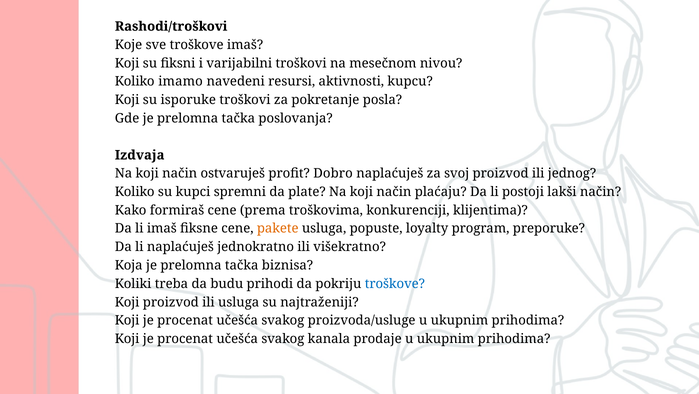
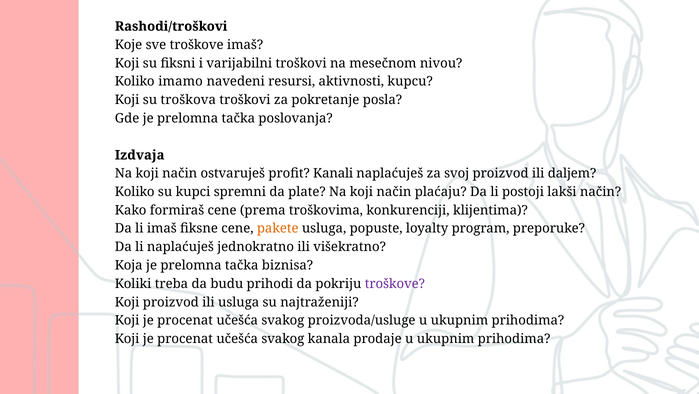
isporuke: isporuke -> troškova (188, 100)
Dobro: Dobro -> Kanali (333, 173)
jednog: jednog -> daljem (572, 173)
troškove colour: blue -> purple (395, 284)
